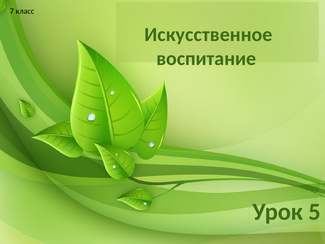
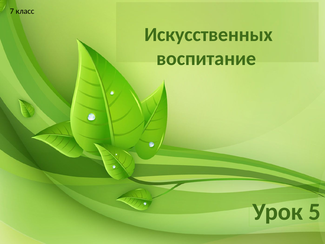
Искусственное: Искусственное -> Искусственных (209, 35)
